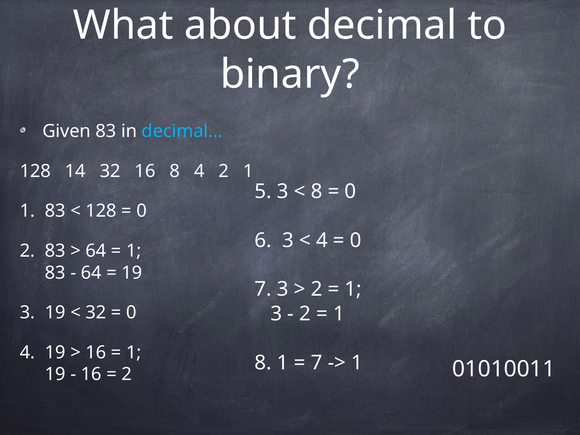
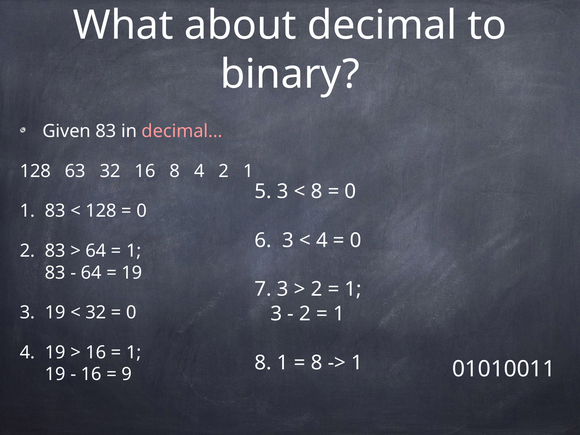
decimal… colour: light blue -> pink (182, 131)
14: 14 -> 63 (75, 171)
7: 7 -> 8 (317, 363)
2: 2 -> 9 (127, 374)
